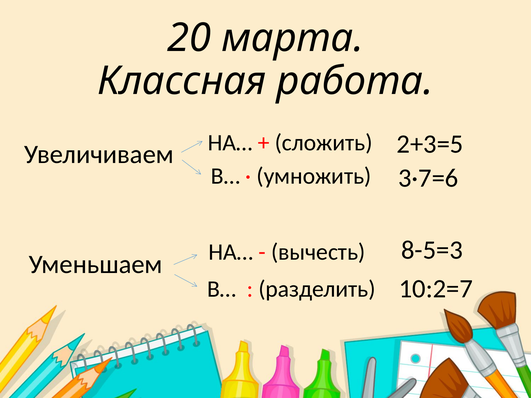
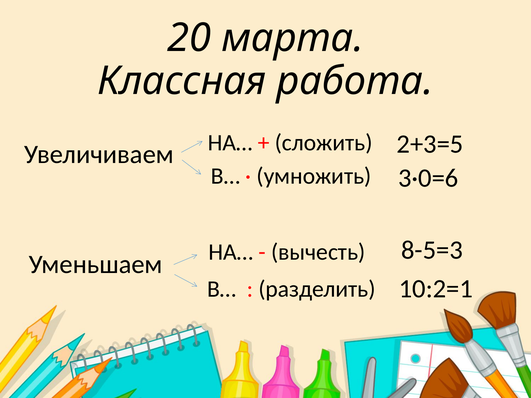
3·7=6: 3·7=6 -> 3·0=6 (428, 178)
10:2=7: 10:2=7 -> 10:2=1 (436, 289)
